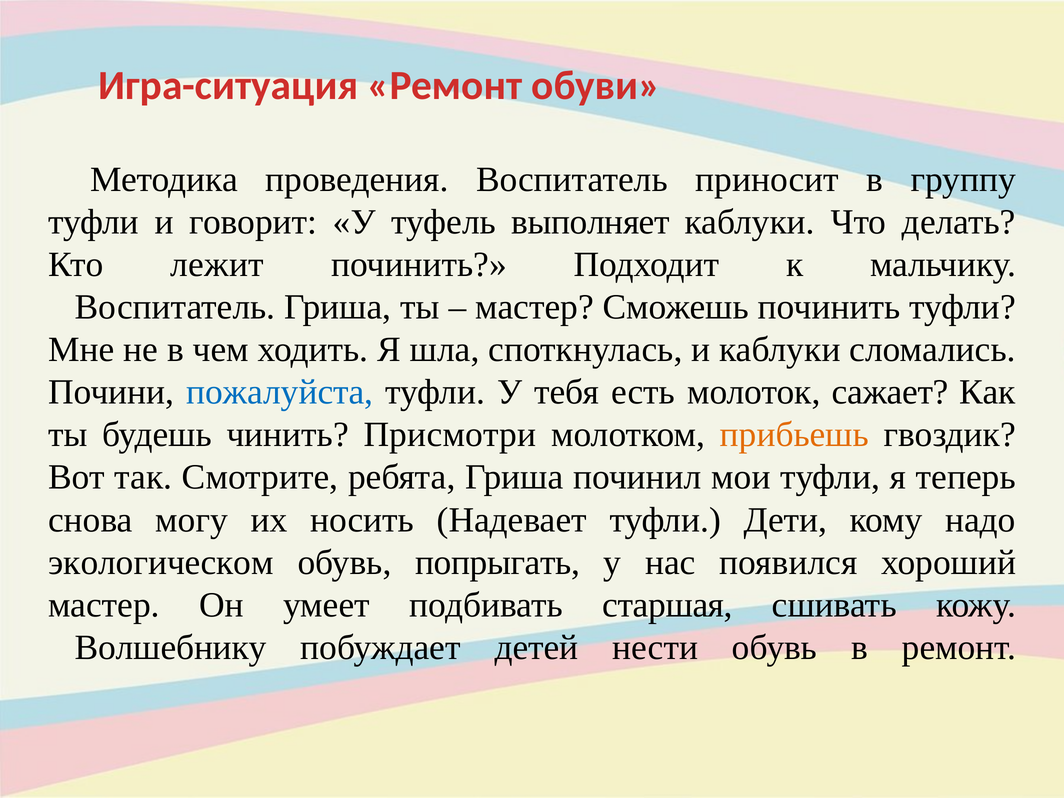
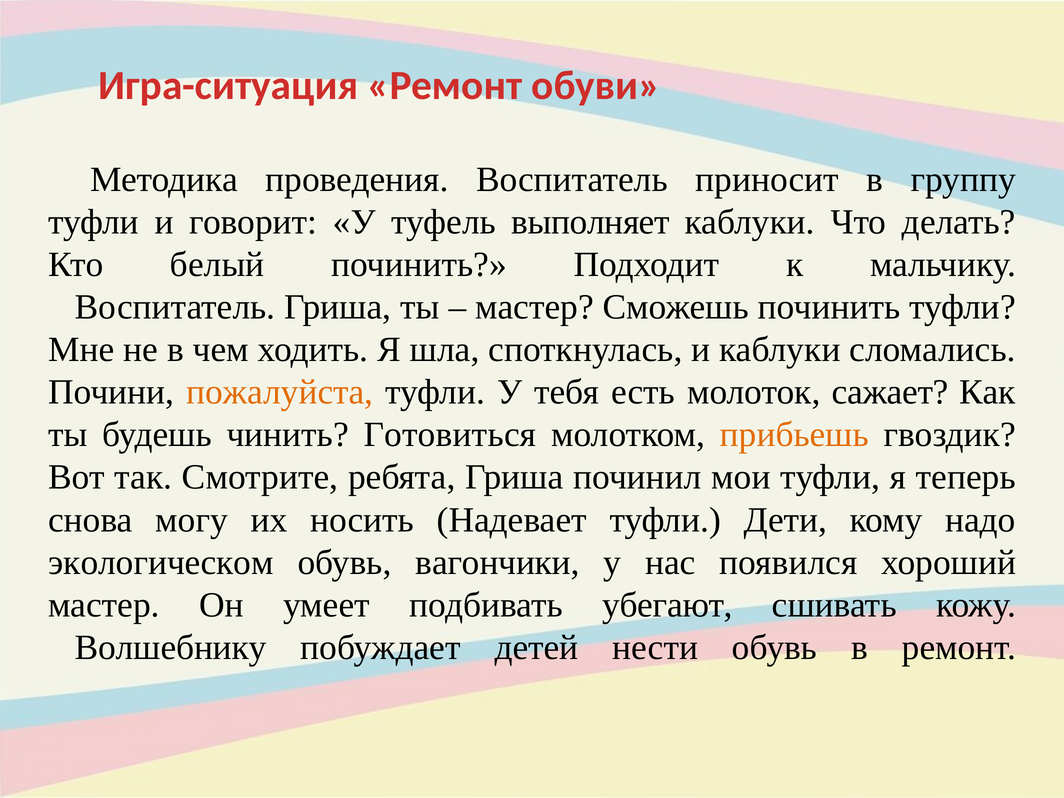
лежит: лежит -> белый (217, 264)
пожалуйста colour: blue -> orange (280, 392)
Присмотри: Присмотри -> Готовиться (450, 435)
попрыгать: попрыгать -> вагончики (498, 562)
старшая: старшая -> убегают (668, 605)
